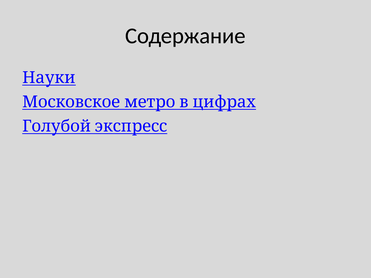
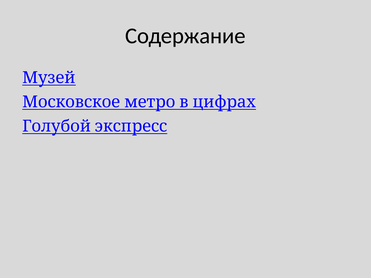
Науки: Науки -> Музей (49, 78)
